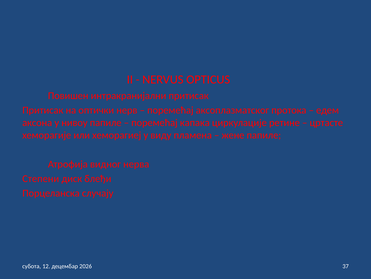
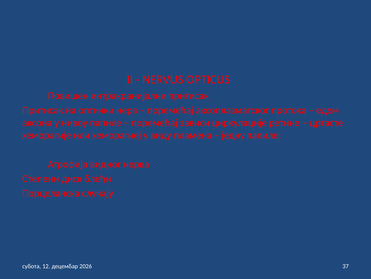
капака: капака -> зависи (195, 122)
жене: жене -> једну (233, 135)
